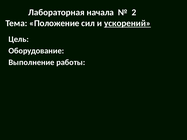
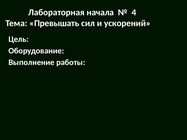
2: 2 -> 4 (134, 12)
Положение: Положение -> Превышать (54, 23)
ускорений underline: present -> none (127, 23)
